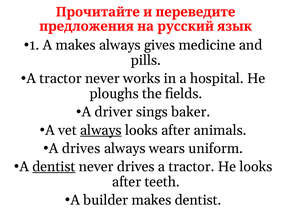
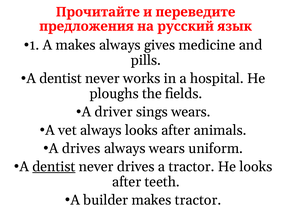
tractor: tractor -> dentist (61, 78)
sings baker: baker -> wears (191, 112)
always underline: present -> none (101, 130)
makes dentist: dentist -> tractor (198, 200)
